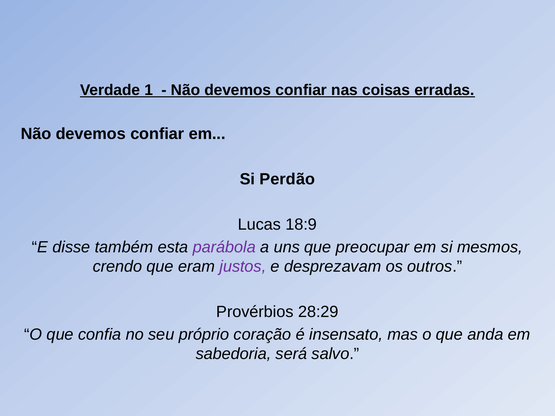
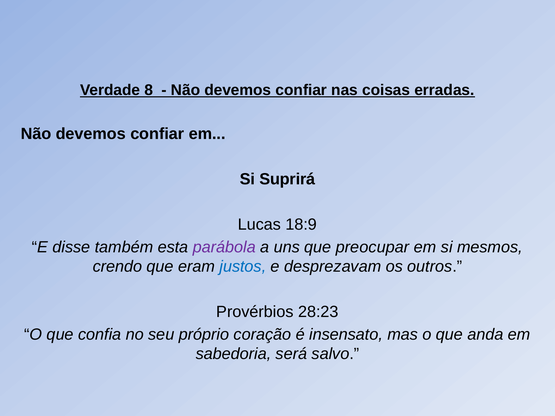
1: 1 -> 8 (149, 90)
Perdão: Perdão -> Suprirá (287, 179)
justos colour: purple -> blue (243, 267)
28:29: 28:29 -> 28:23 (318, 312)
